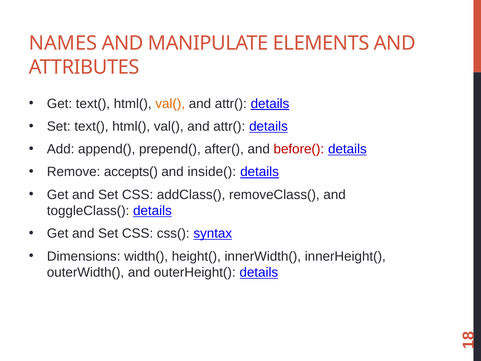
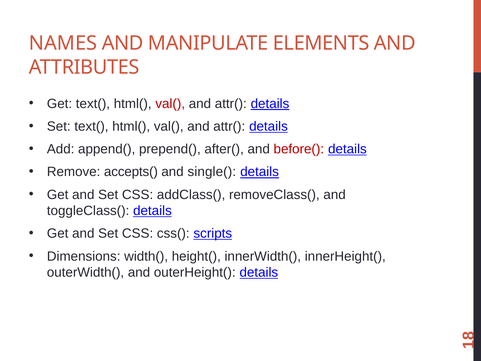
val( colour: orange -> red (170, 104)
inside(: inside( -> single( (212, 172)
syntax: syntax -> scripts (213, 233)
